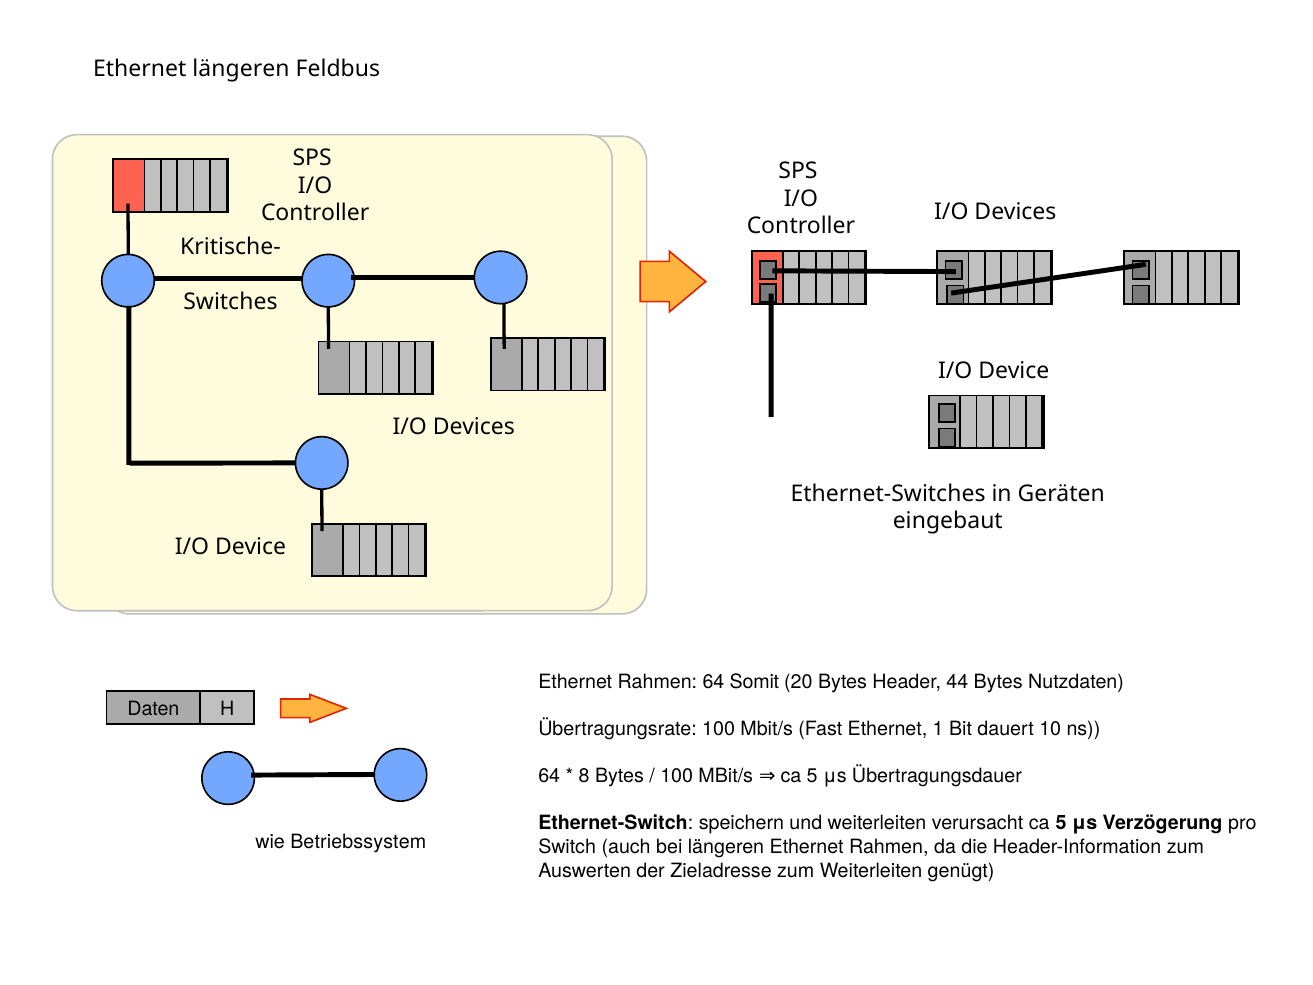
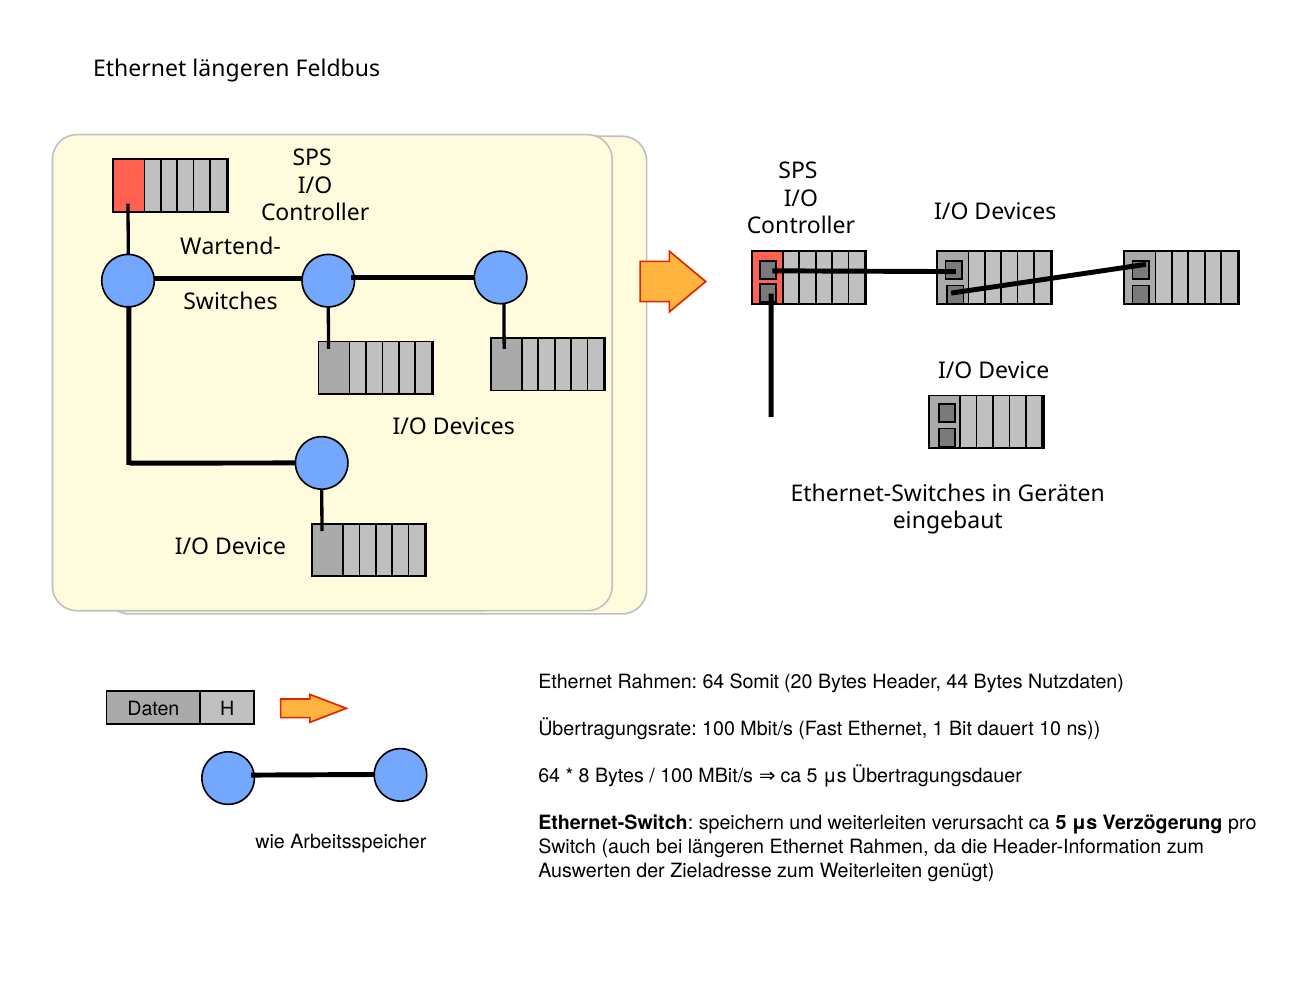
Kritische-: Kritische- -> Wartend- (230, 246)
Betriebssystem: Betriebssystem -> Arbeitsspeicher (358, 842)
